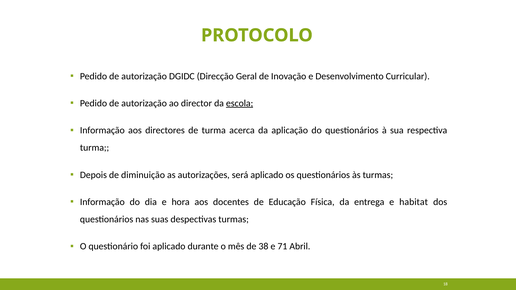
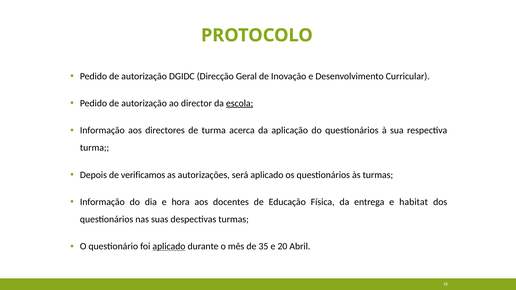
diminuição: diminuição -> verificamos (143, 175)
aplicado underline: none -> present (169, 247)
38: 38 -> 35 (263, 247)
71: 71 -> 20 (282, 247)
